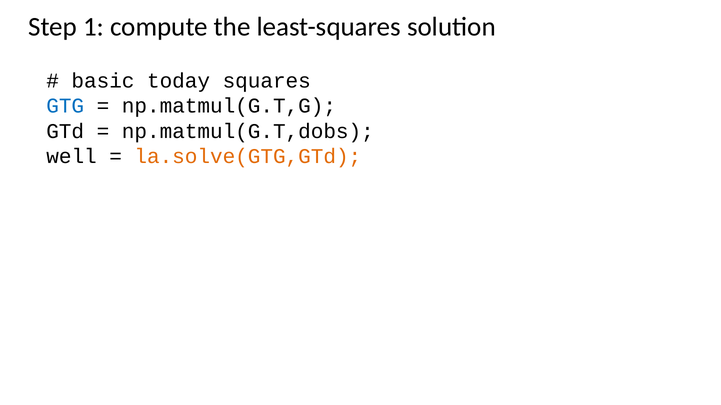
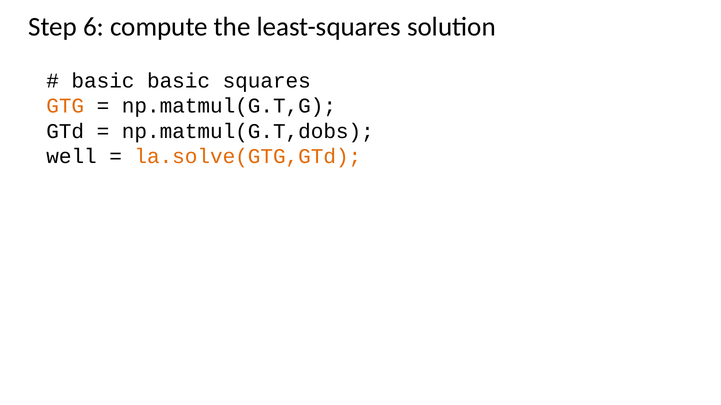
1: 1 -> 6 (94, 27)
basic today: today -> basic (179, 81)
GTG colour: blue -> orange (65, 106)
